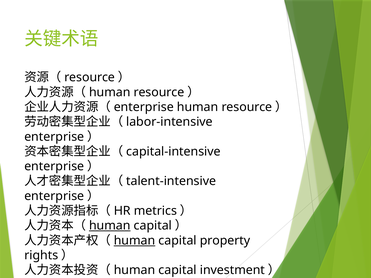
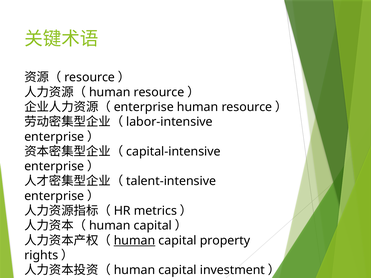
human underline: present -> none (110, 226)
